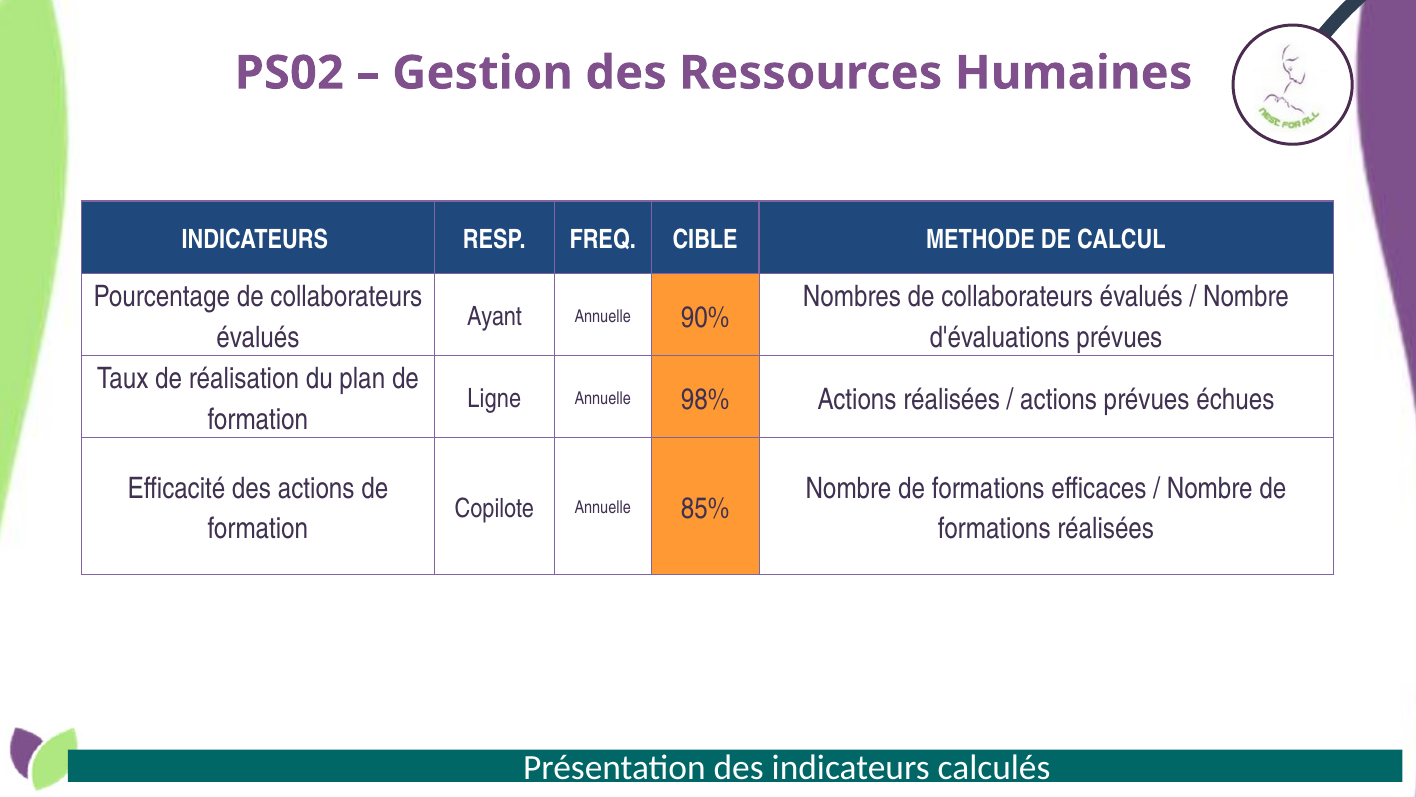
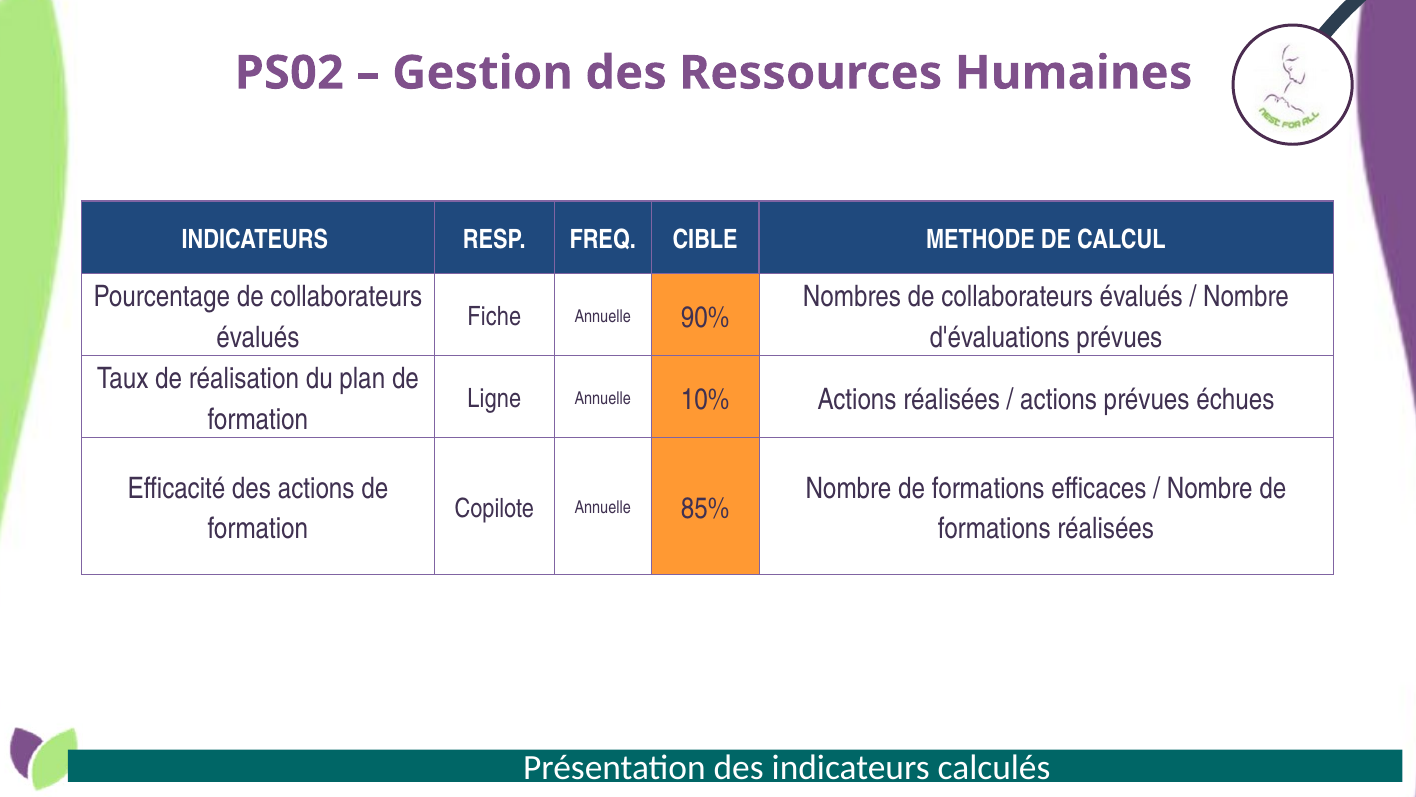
Ayant: Ayant -> Fiche (494, 317)
98%: 98% -> 10% (705, 399)
